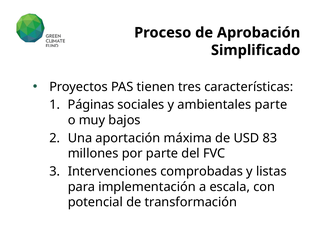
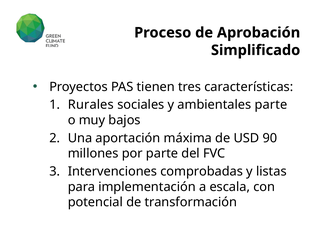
Páginas: Páginas -> Rurales (91, 105)
83: 83 -> 90 (270, 138)
